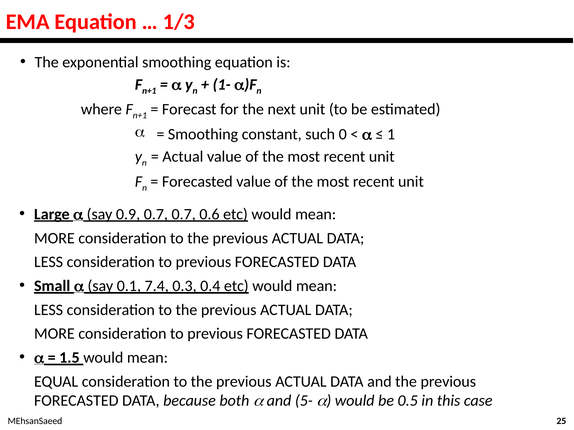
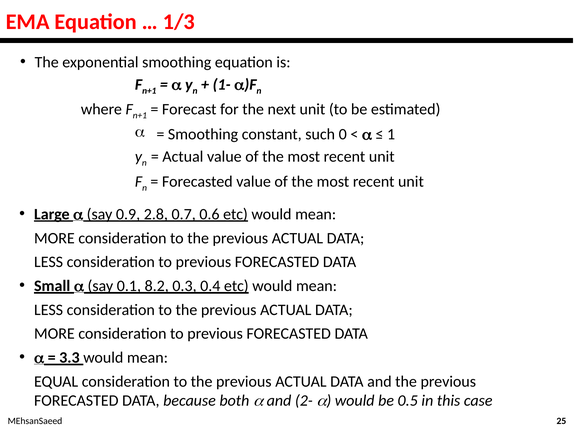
0.9 0.7: 0.7 -> 2.8 (156, 214)
7.4: 7.4 -> 8.2 (157, 286)
1.5: 1.5 -> 3.3 (69, 358)
5-: 5- -> 2- (304, 401)
